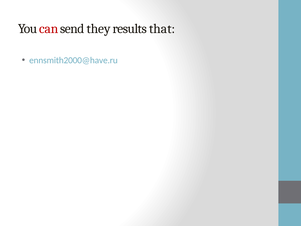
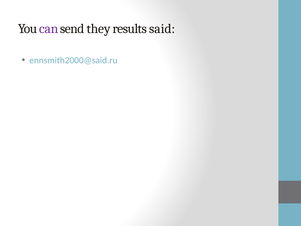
can colour: red -> purple (49, 29)
that: that -> said (162, 29)
ennsmith2000@have.ru: ennsmith2000@have.ru -> ennsmith2000@said.ru (73, 60)
